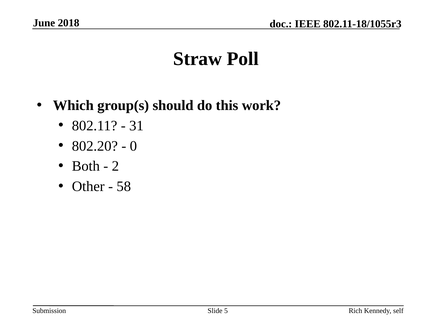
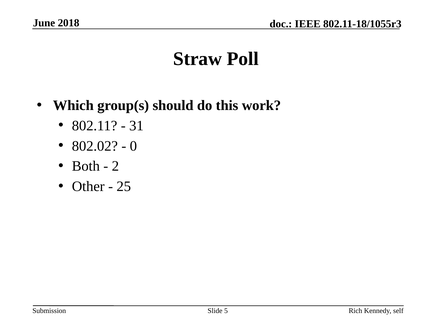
802.20: 802.20 -> 802.02 (95, 146)
58: 58 -> 25 (124, 187)
